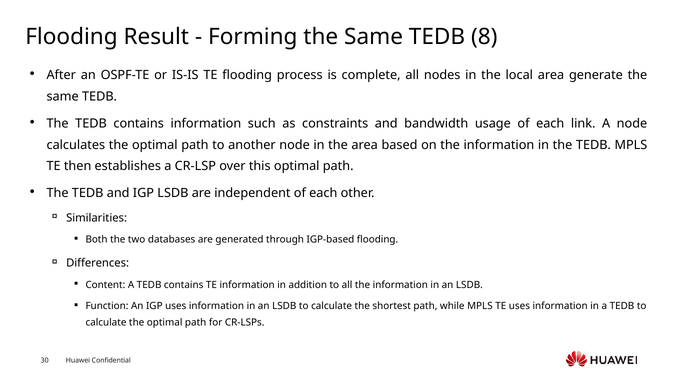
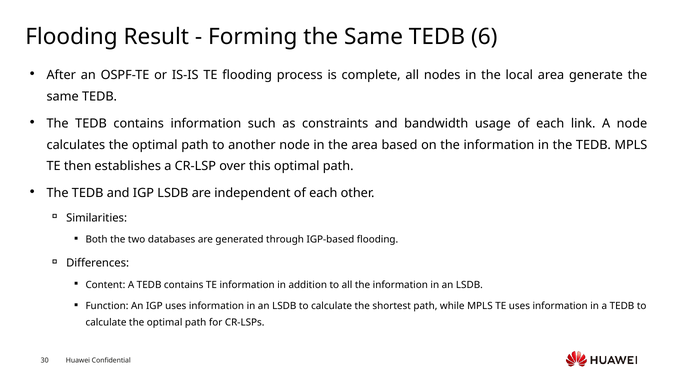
8: 8 -> 6 (484, 37)
